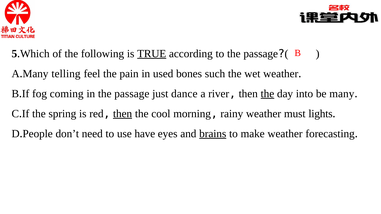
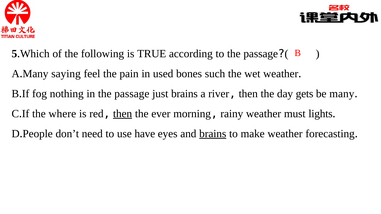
TRUE underline: present -> none (152, 54)
telling: telling -> saying (66, 74)
coming: coming -> nothing (67, 94)
just dance: dance -> brains (184, 94)
the underline: present -> none (267, 94)
into: into -> gets (305, 94)
spring: spring -> where (62, 114)
cool: cool -> ever (161, 114)
